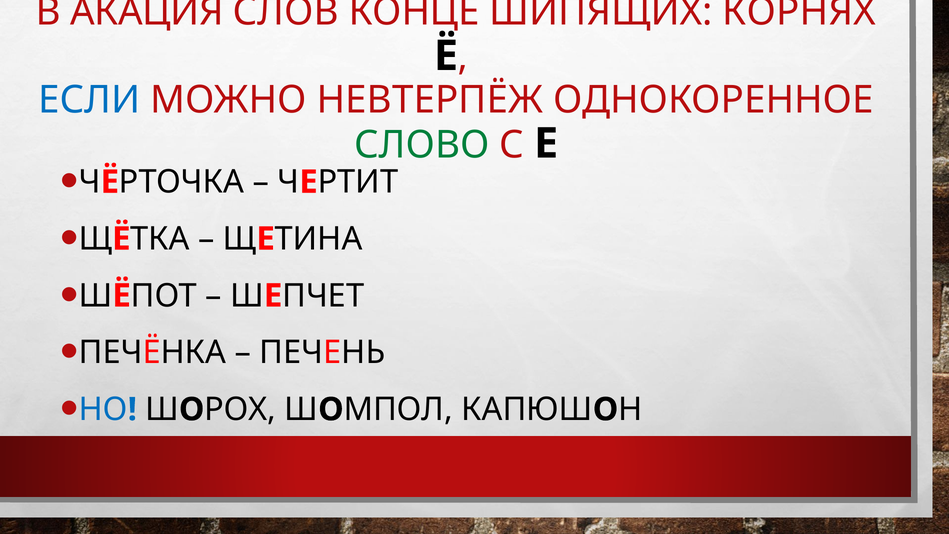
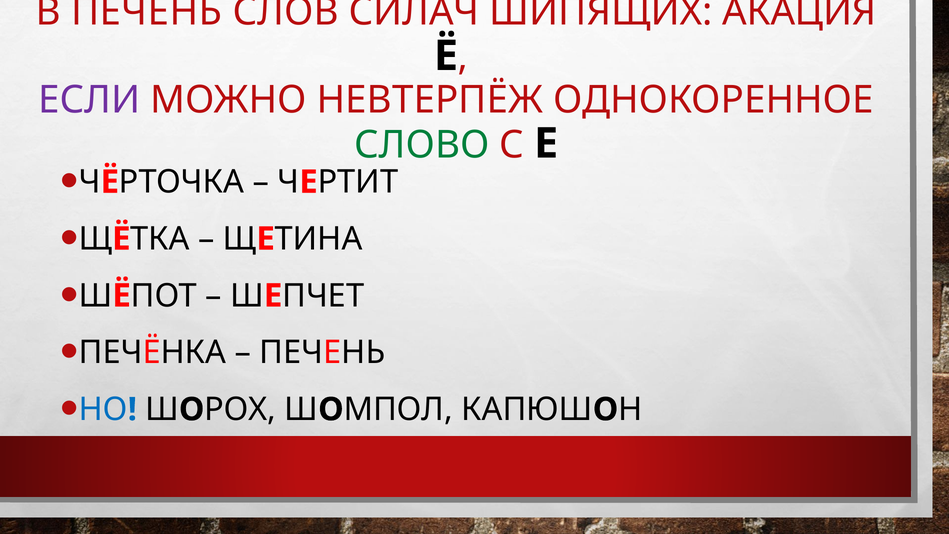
В АКАЦИЯ: АКАЦИЯ -> ПЕЧЕНЬ (147, 12)
КОНЦЕ: КОНЦЕ -> СИЛАЧ (414, 12)
КОРНЯХ: КОРНЯХ -> АКАЦИЯ (799, 12)
ЕСЛИ colour: blue -> purple (89, 100)
